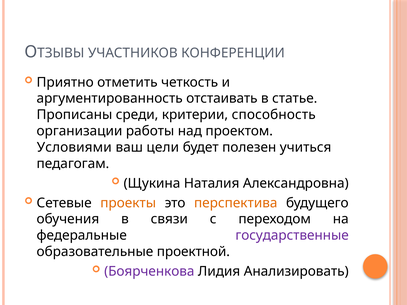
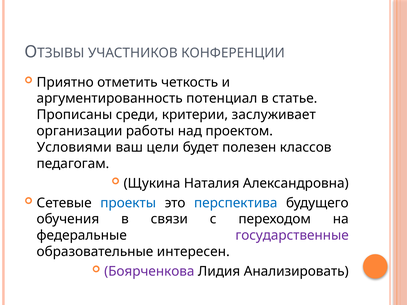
отстаивать: отстаивать -> потенциал (222, 99)
способность: способность -> заслуживает (274, 115)
учиться: учиться -> классов (306, 147)
проекты colour: orange -> blue (128, 203)
перспектива colour: orange -> blue (236, 203)
проектной: проектной -> интересен (193, 252)
